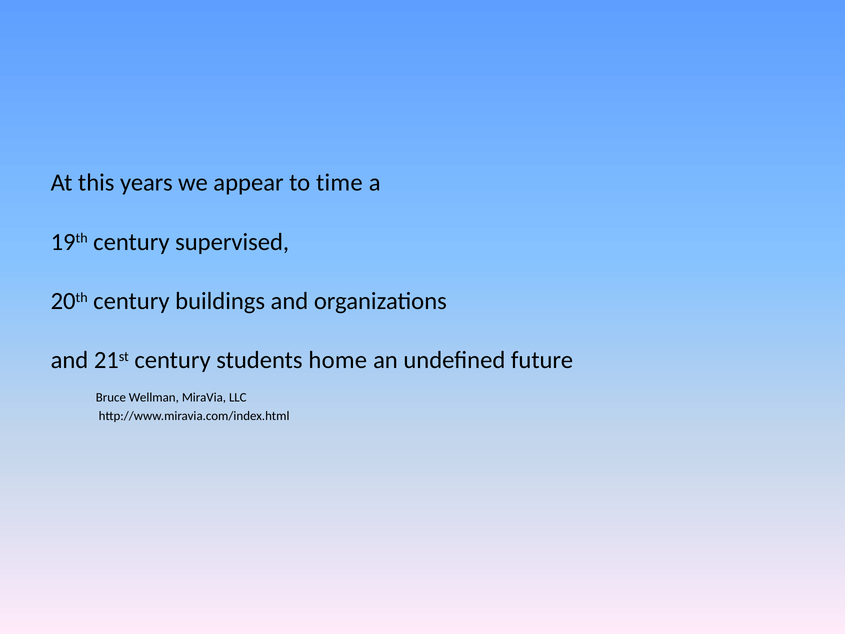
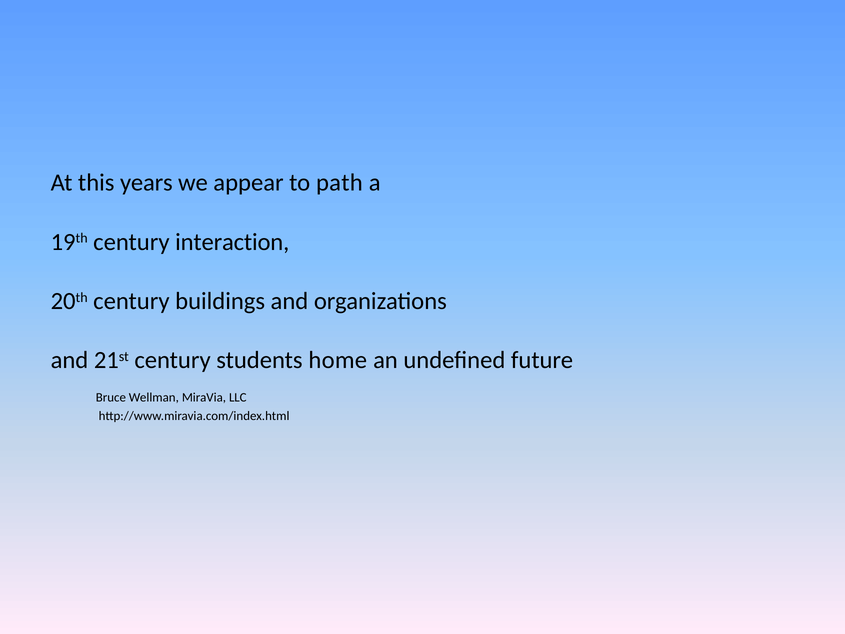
time: time -> path (339, 183)
supervised: supervised -> interaction (232, 242)
